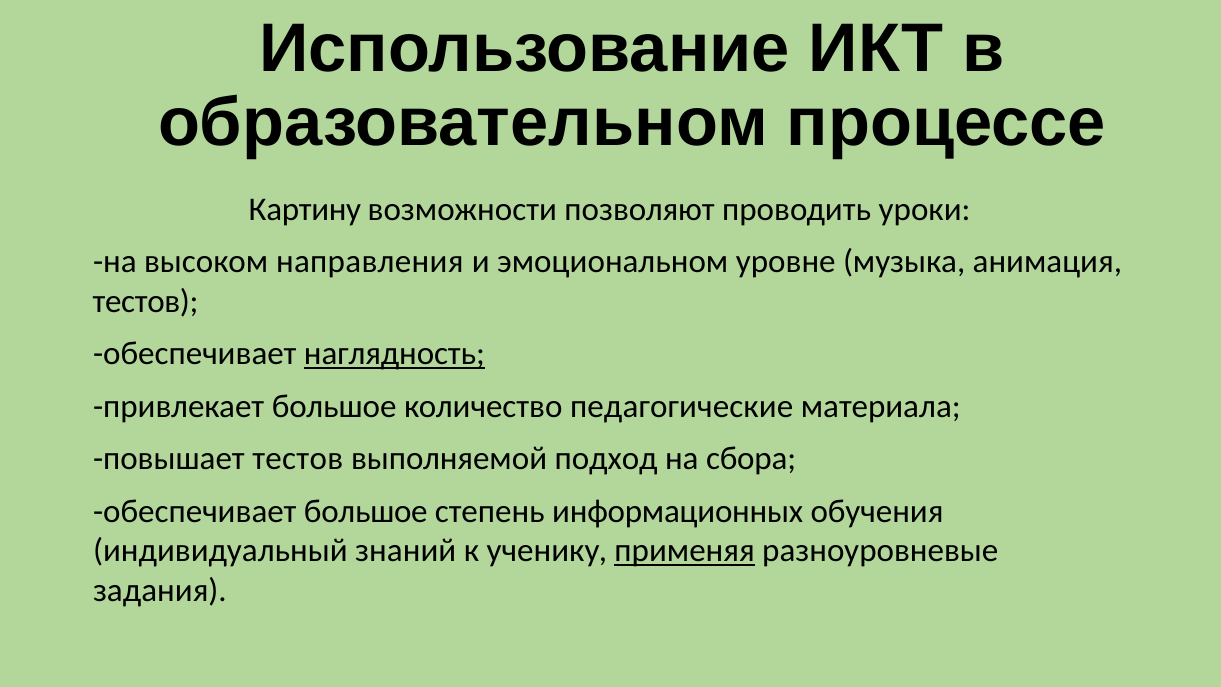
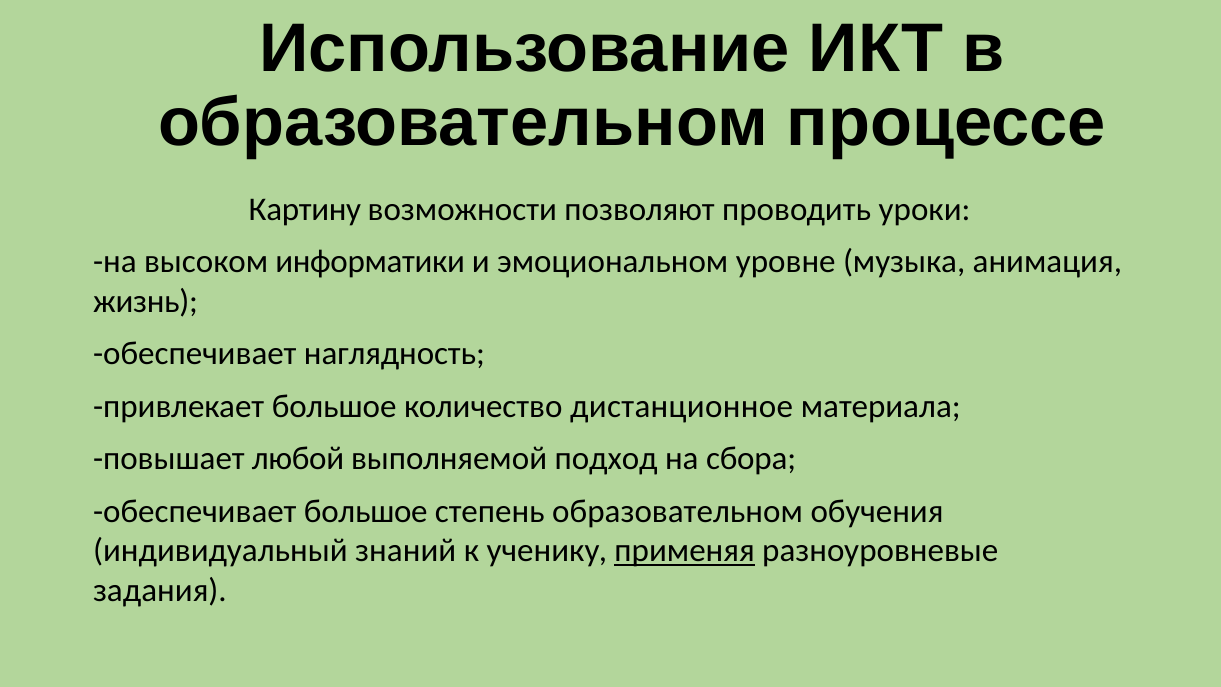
направления: направления -> информатики (370, 262)
тестов: тестов -> жизнь (145, 302)
наглядность underline: present -> none (394, 354)
педагогические: педагогические -> дистанционное (682, 406)
повышает тестов: тестов -> любой (298, 459)
степень информационных: информационных -> образовательном (678, 511)
